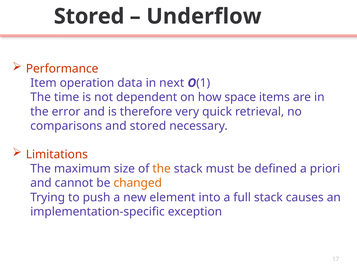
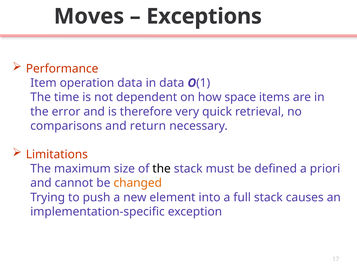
Stored: Stored -> Moves (89, 16)
Underflow: Underflow -> Exceptions (204, 16)
in next: next -> data (172, 83)
and stored: stored -> return (148, 126)
the colour: orange -> black (162, 169)
